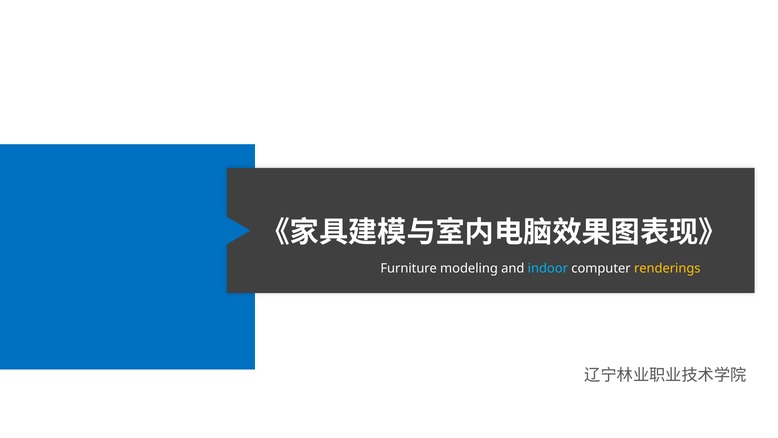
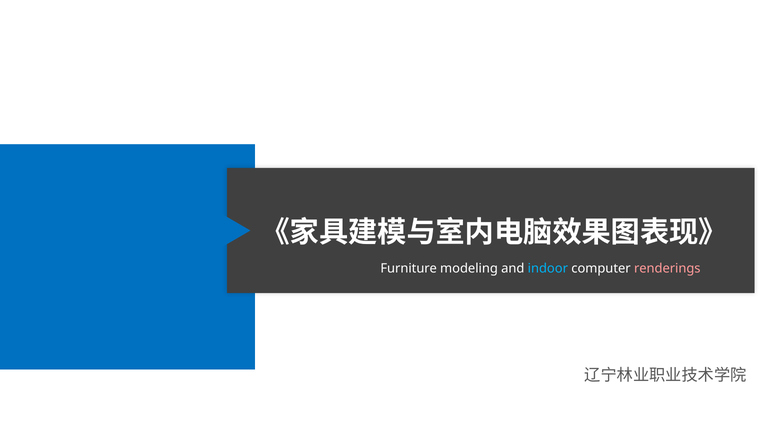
renderings colour: yellow -> pink (667, 268)
